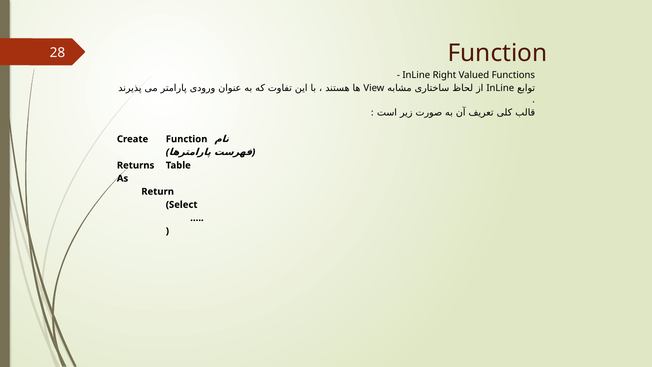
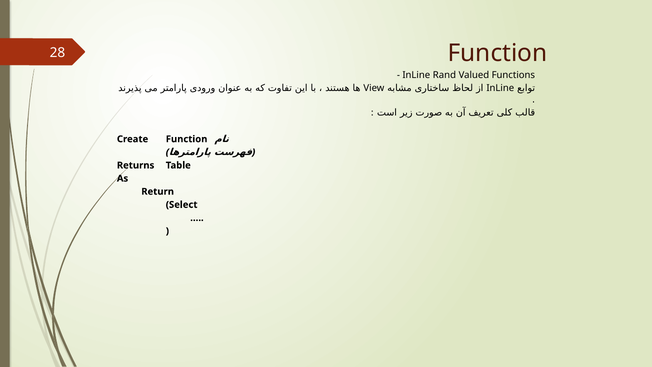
Right: Right -> Rand (444, 75)
